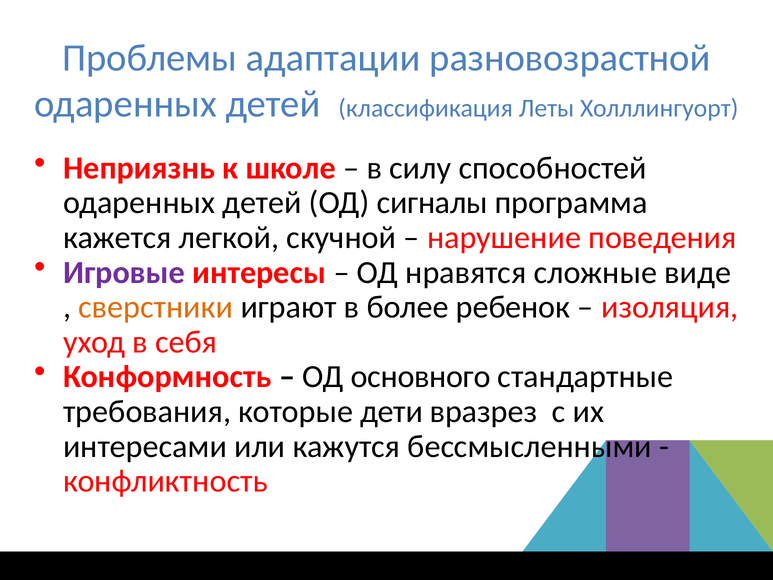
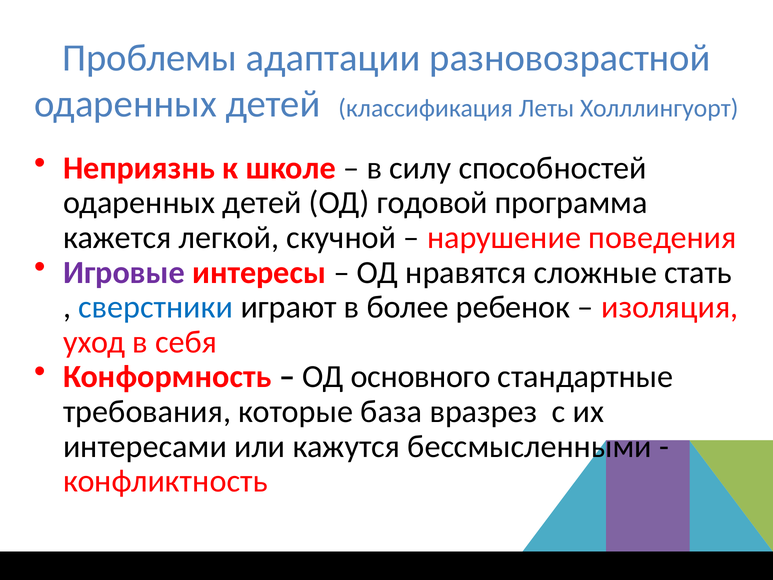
сигналы: сигналы -> годовой (432, 203)
виде: виде -> стать (698, 272)
сверстники colour: orange -> blue (156, 307)
дети: дети -> база (391, 411)
